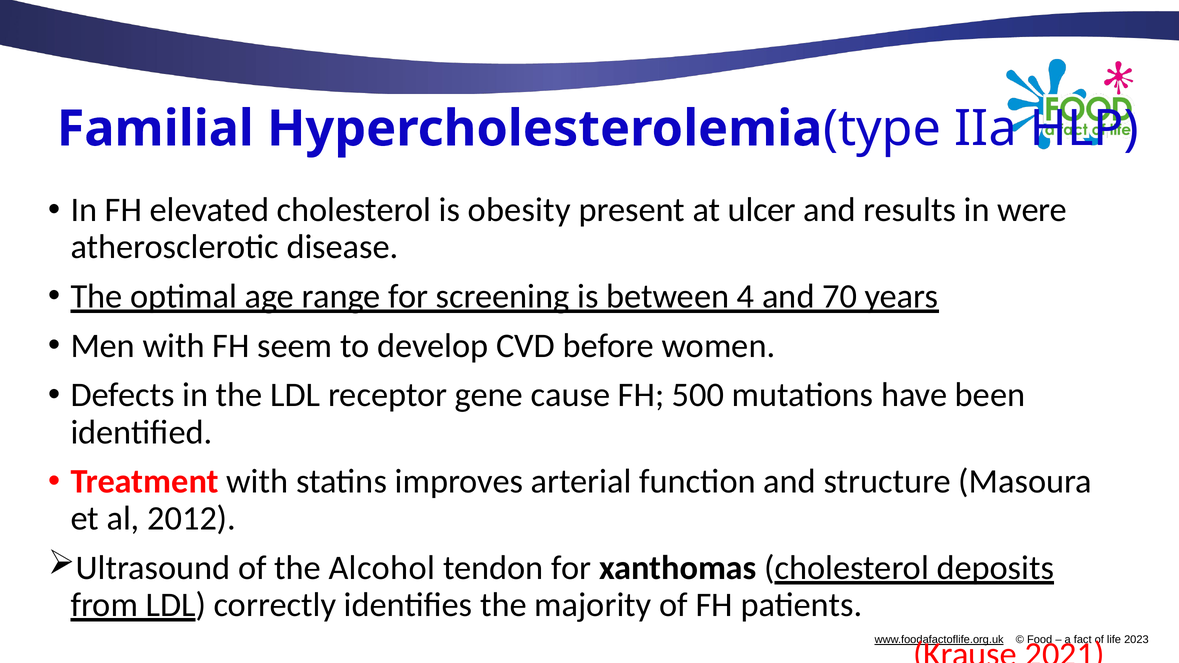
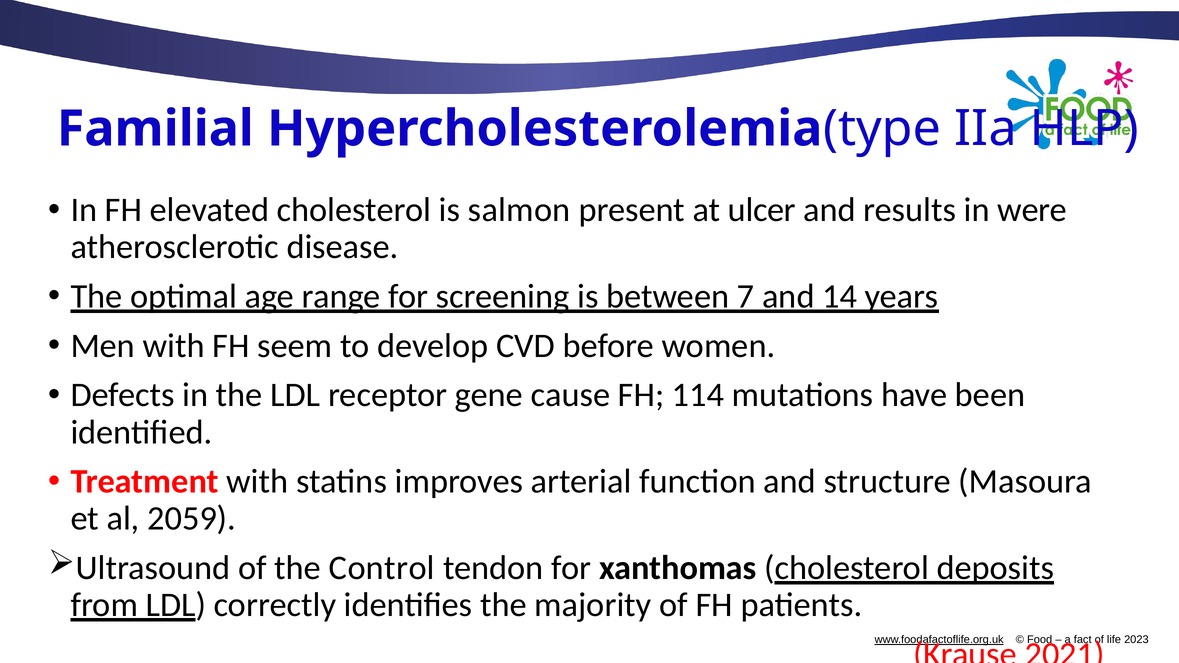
obesity: obesity -> salmon (519, 210)
4: 4 -> 7 (746, 296)
70: 70 -> 14 (840, 296)
500: 500 -> 114 (698, 395)
2012: 2012 -> 2059 (192, 519)
Alcohol: Alcohol -> Control (382, 568)
